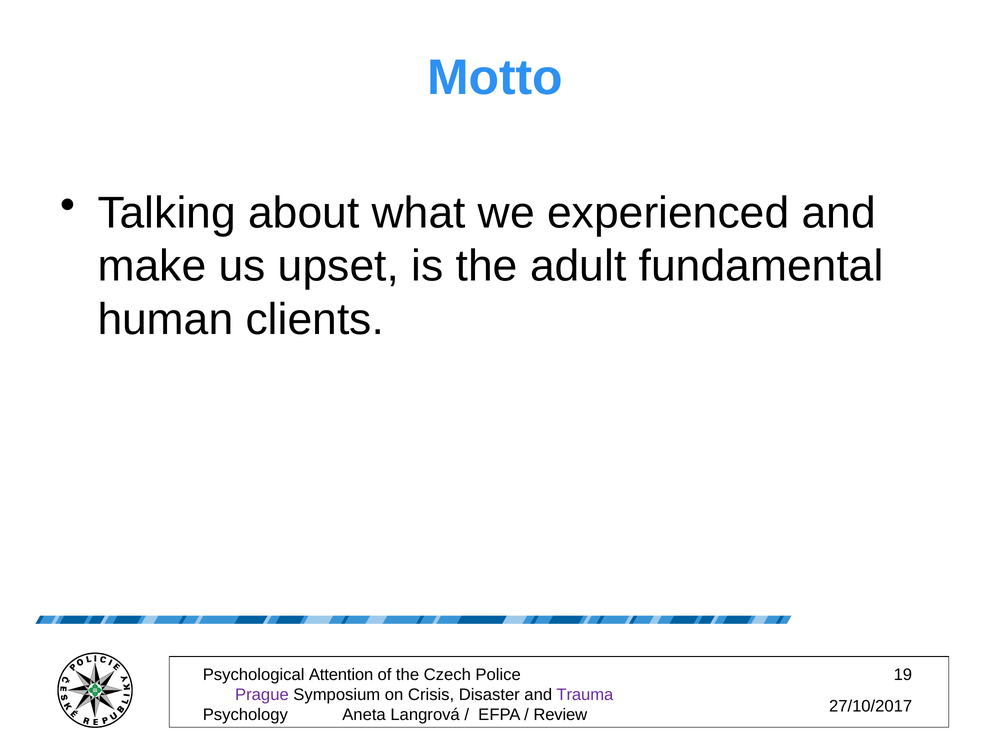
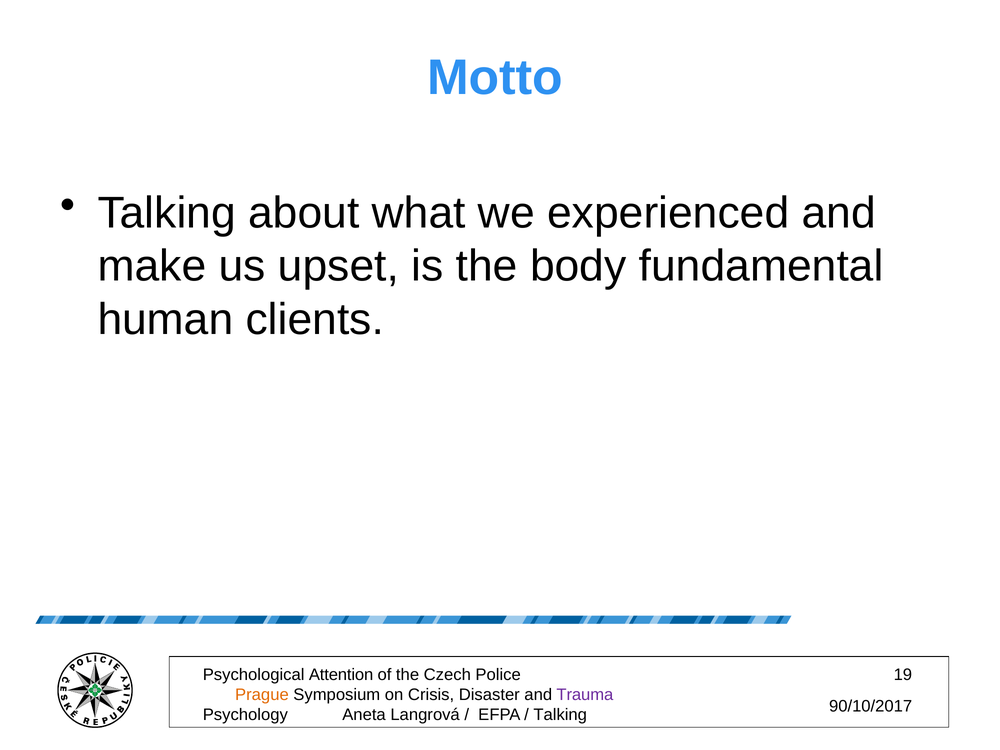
adult: adult -> body (578, 266)
Prague colour: purple -> orange (262, 695)
27/10/2017: 27/10/2017 -> 90/10/2017 (871, 706)
Review: Review -> Talking (560, 715)
